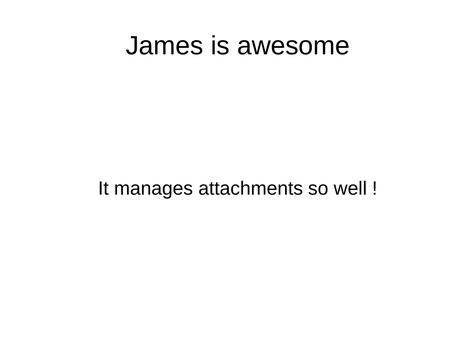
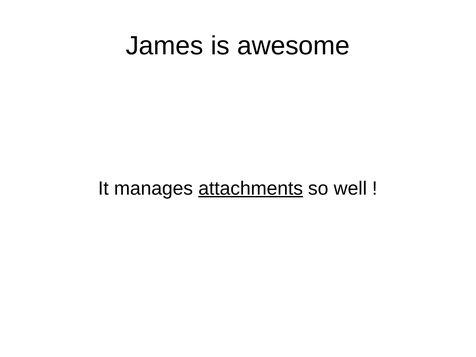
attachments underline: none -> present (251, 188)
